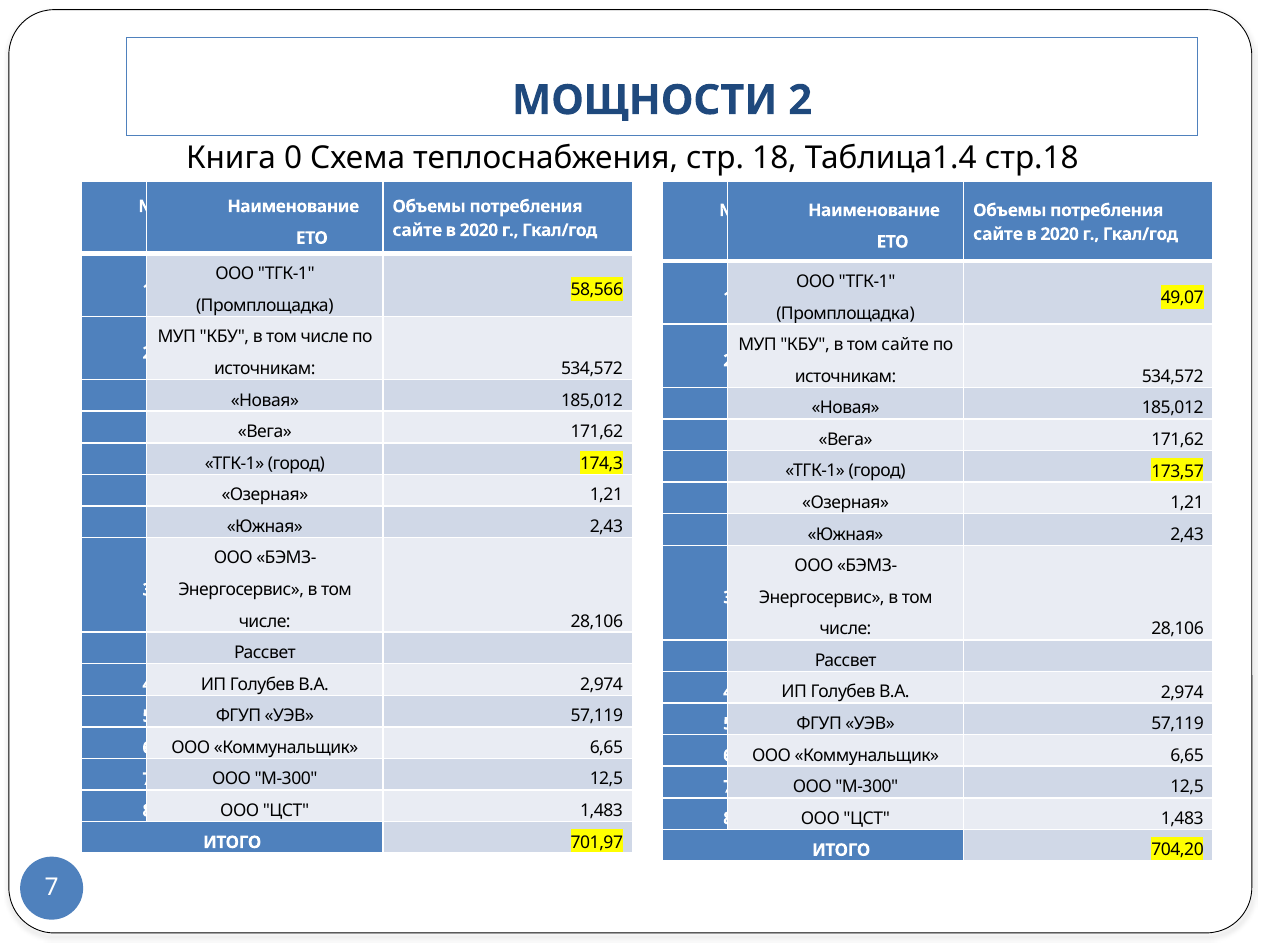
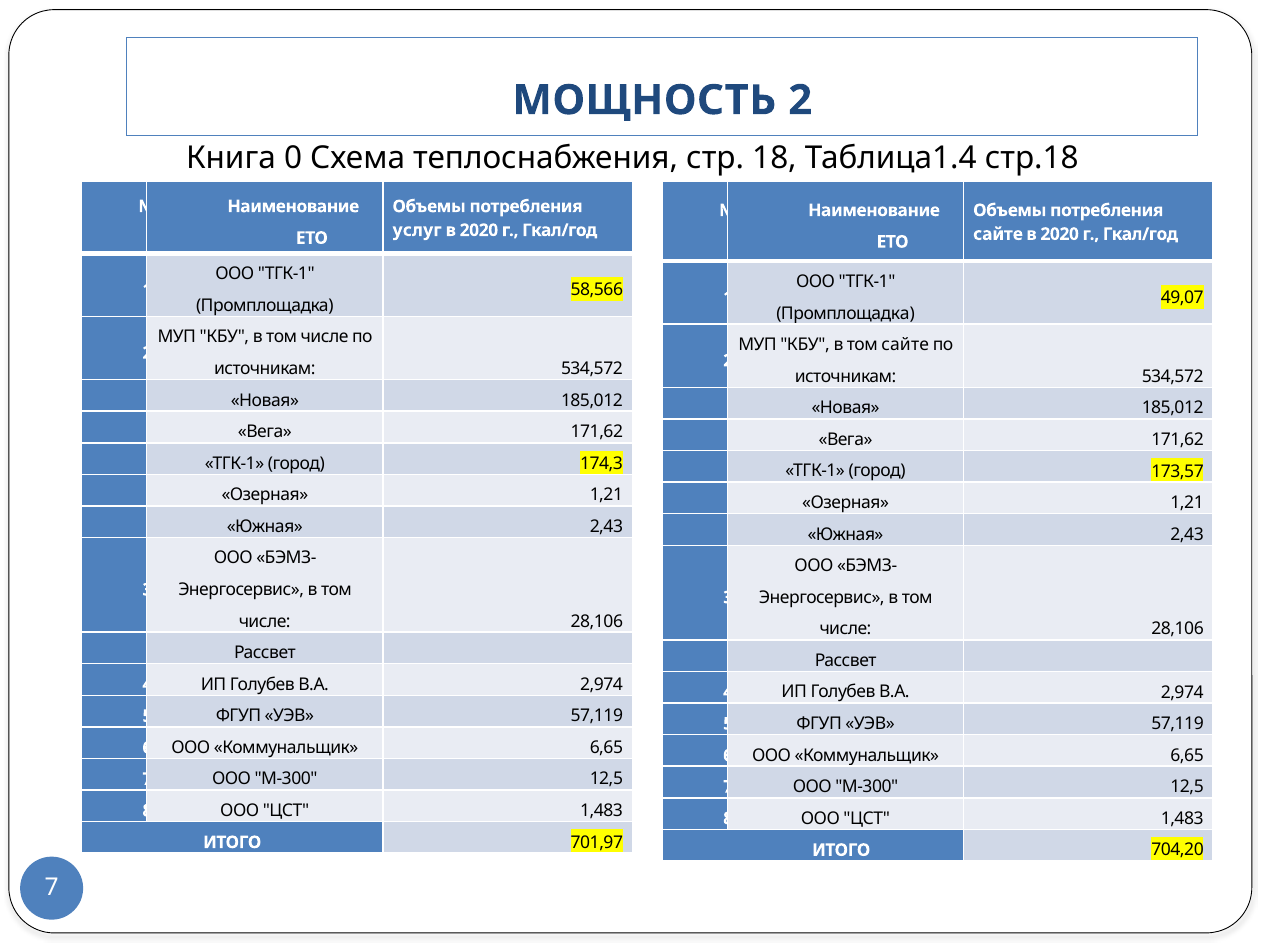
МОЩНОСТИ: МОЩНОСТИ -> МОЩНОСТЬ (644, 100)
сайте: сайте -> услуг (417, 230)
